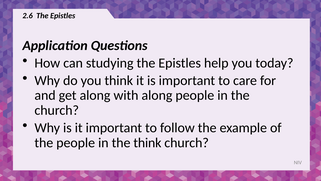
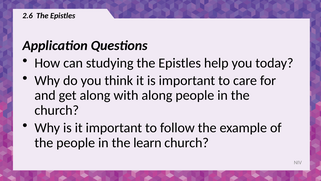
the think: think -> learn (147, 143)
